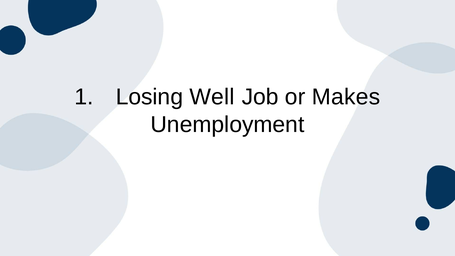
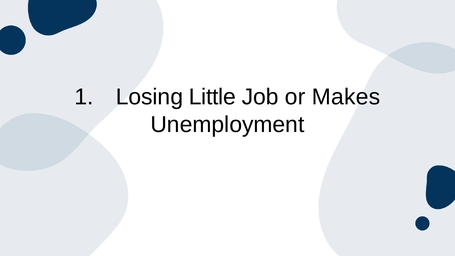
Well: Well -> Little (212, 97)
